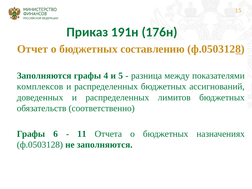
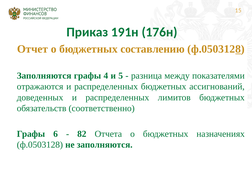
комплексов: комплексов -> отражаются (40, 87)
11: 11 -> 82 (82, 134)
